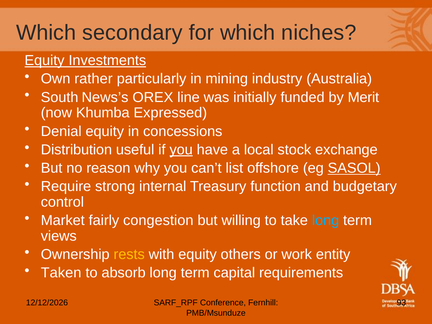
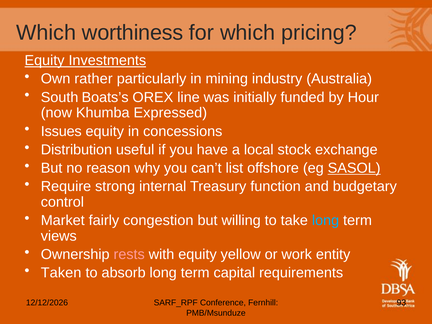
secondary: secondary -> worthiness (133, 33)
niches: niches -> pricing (319, 33)
News’s: News’s -> Boats’s (105, 97)
Merit: Merit -> Hour (363, 97)
Denial: Denial -> Issues (61, 131)
you underline: present -> none (181, 150)
rests colour: yellow -> pink (129, 254)
others: others -> yellow (241, 254)
